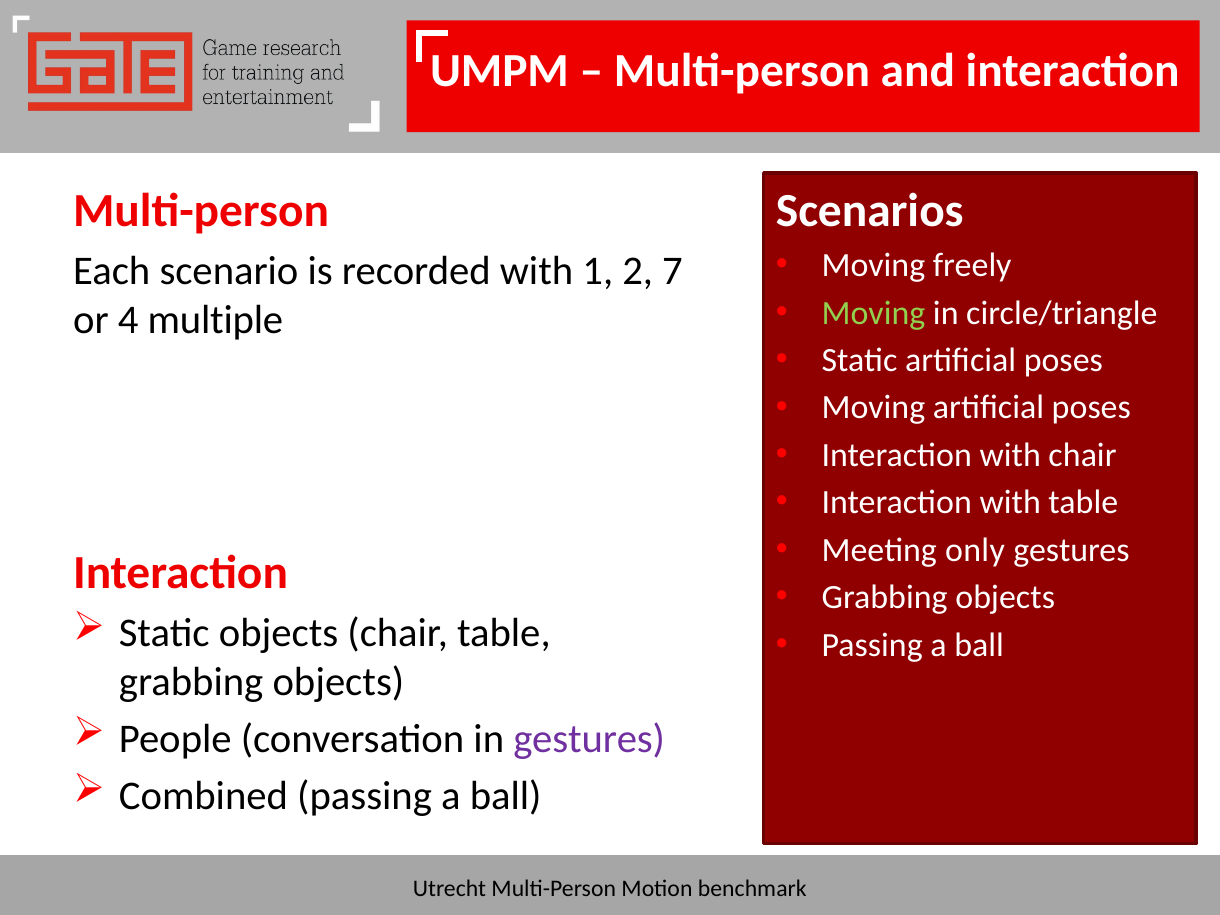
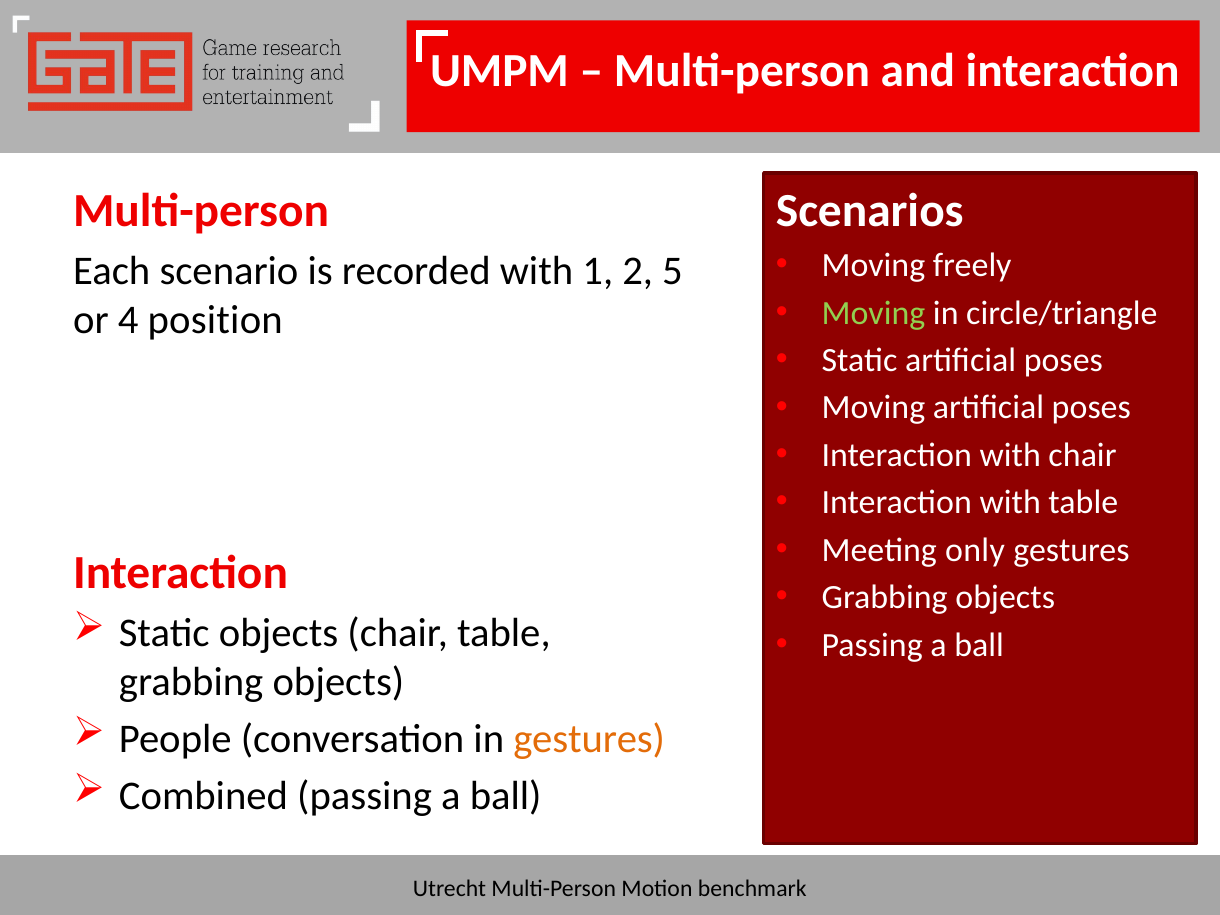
7: 7 -> 5 (672, 271)
multiple: multiple -> position (215, 320)
gestures colour: purple -> orange (589, 739)
